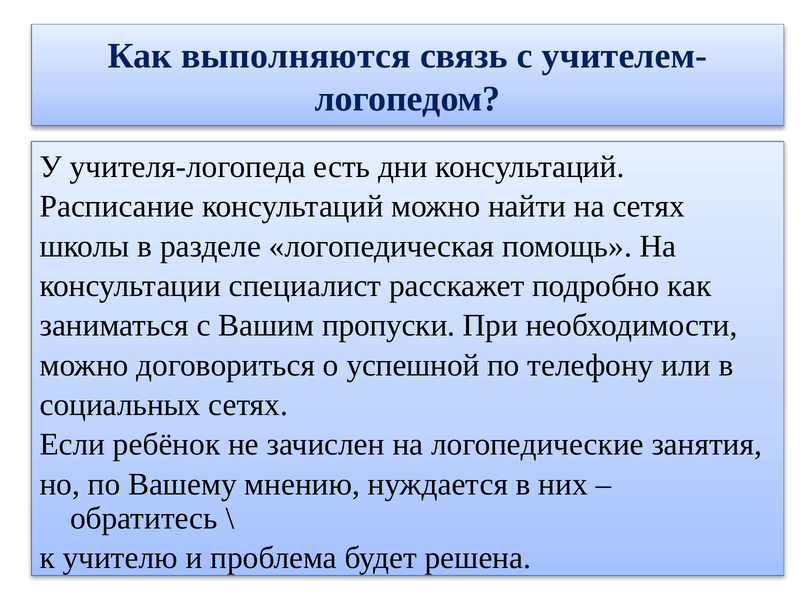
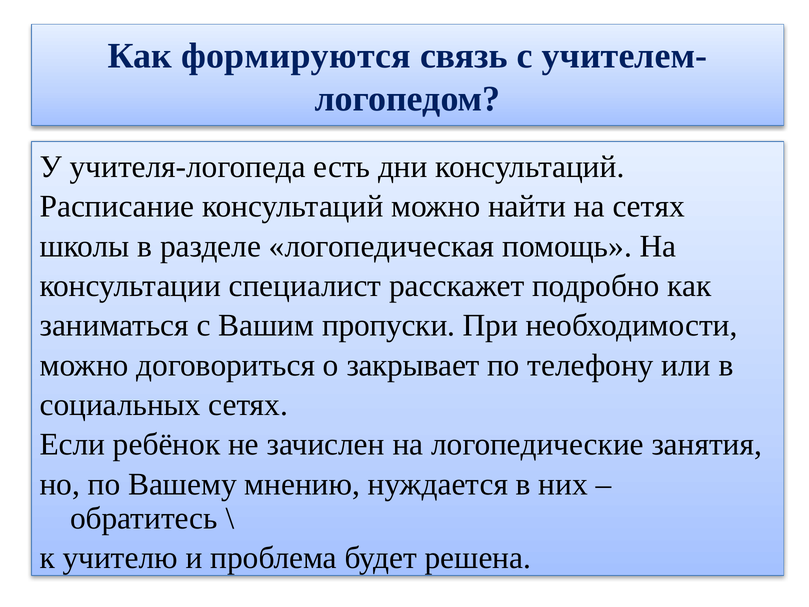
выполняются: выполняются -> формируются (296, 56)
успешной: успешной -> закрывает (413, 365)
